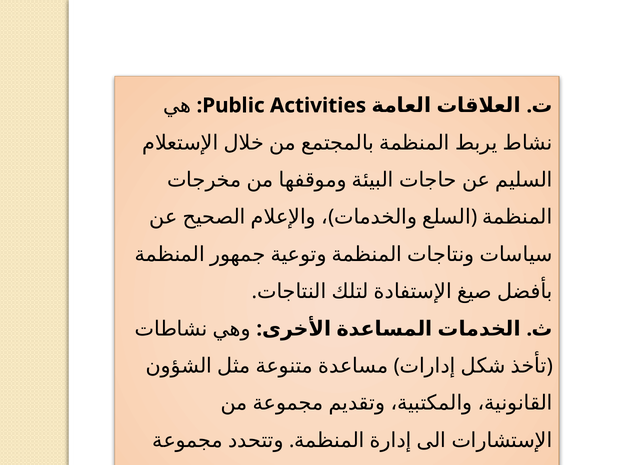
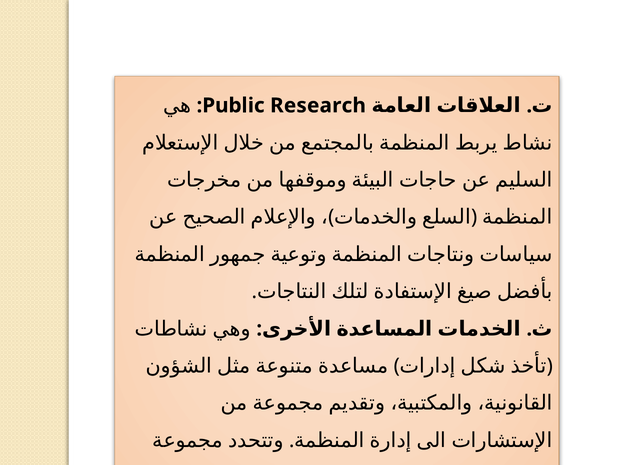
Activities: Activities -> Research (318, 106)
